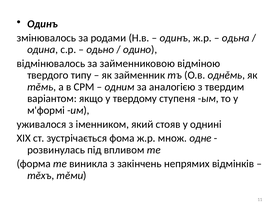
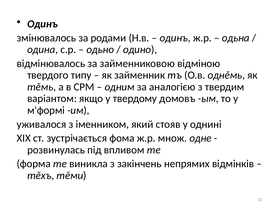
ступеня: ступеня -> домовъ (177, 99)
